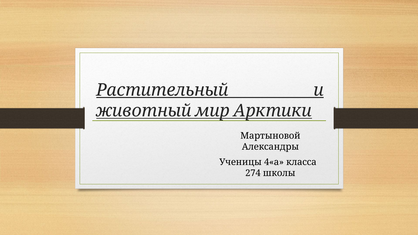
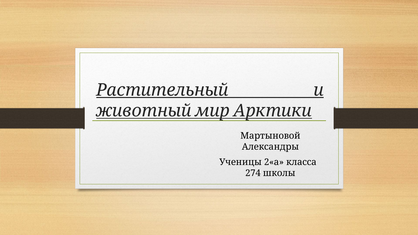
4«а: 4«а -> 2«а (274, 162)
